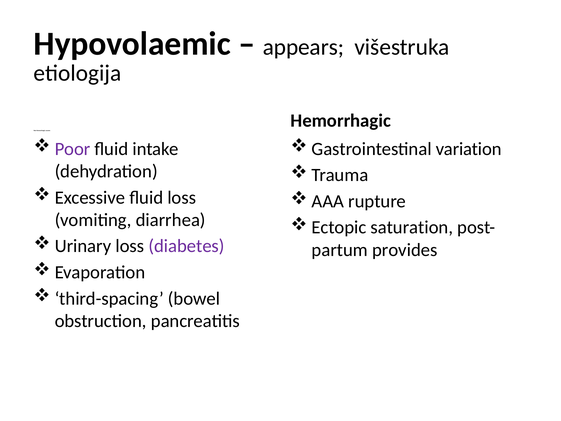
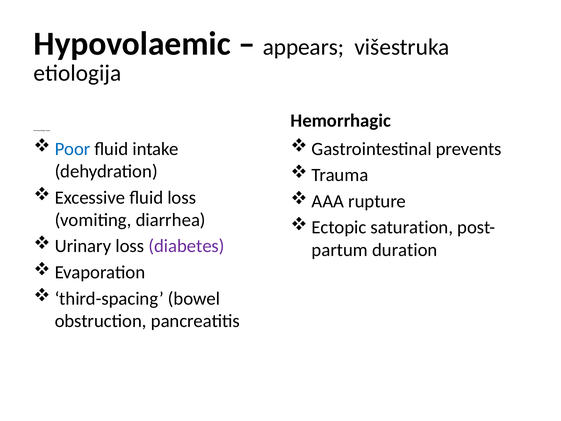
Poor colour: purple -> blue (73, 149)
variation: variation -> prevents (469, 149)
provides: provides -> duration (405, 250)
